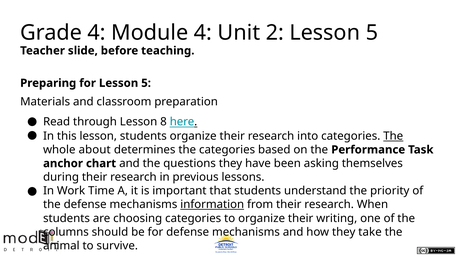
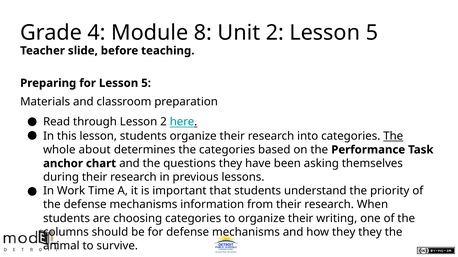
Module 4: 4 -> 8 (203, 33)
Lesson 8: 8 -> 2 (163, 122)
information underline: present -> none (212, 205)
they take: take -> they (370, 233)
